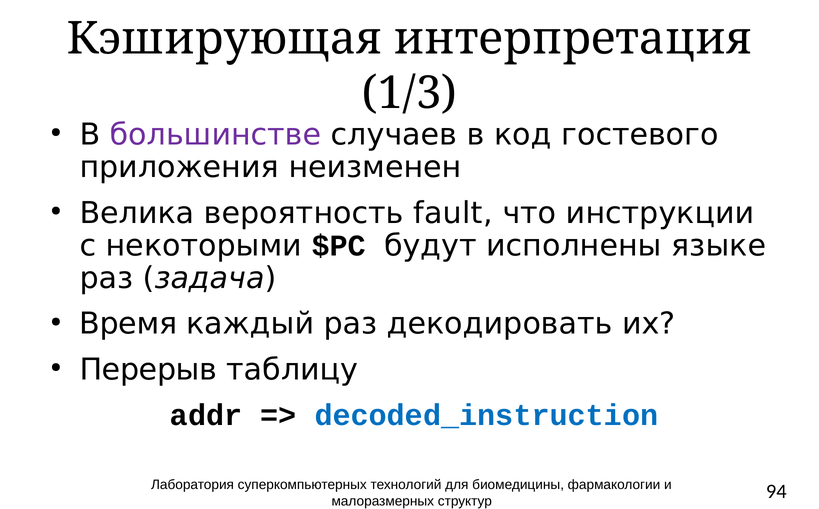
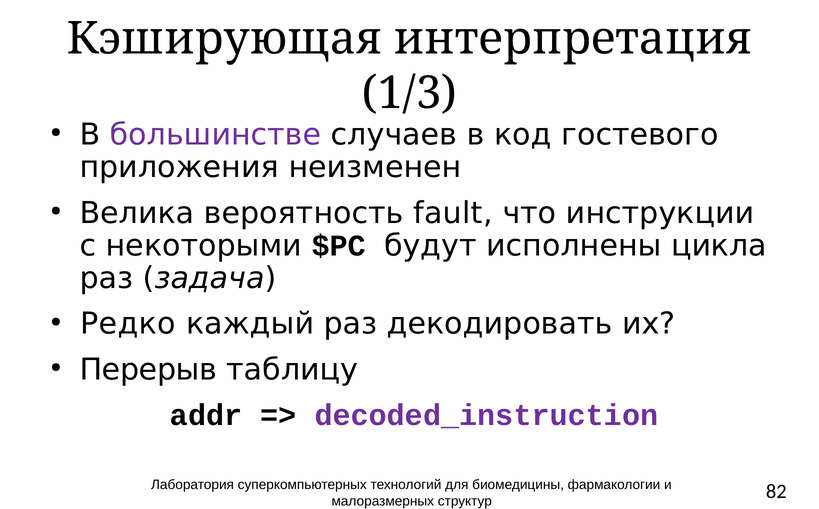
языке: языке -> цикла (719, 246)
Время: Время -> Редко (128, 324)
decoded_instruction colour: blue -> purple (486, 416)
94: 94 -> 82 (776, 492)
